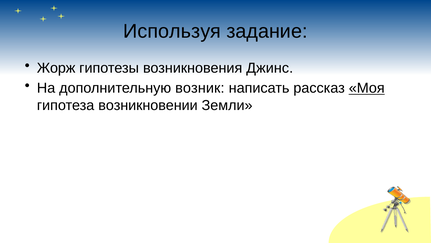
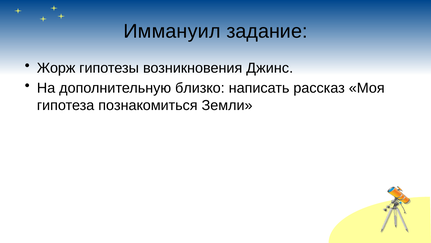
Используя: Используя -> Иммануил (172, 31)
возник: возник -> близко (200, 88)
Моя underline: present -> none (367, 88)
возникновении: возникновении -> познакомиться (148, 105)
